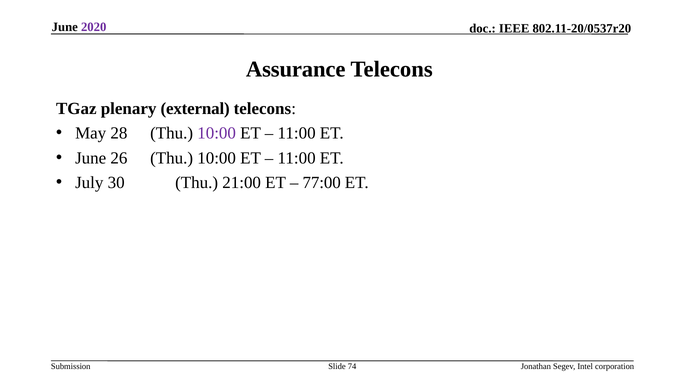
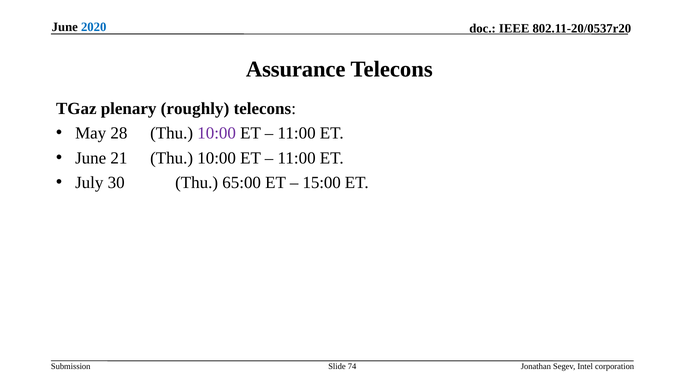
2020 colour: purple -> blue (94, 27)
external: external -> roughly (195, 109)
26: 26 -> 21 (119, 158)
21:00: 21:00 -> 65:00 (242, 183)
77:00: 77:00 -> 15:00 (322, 183)
